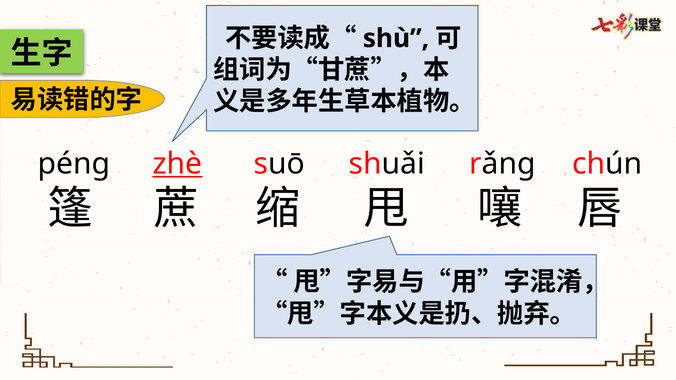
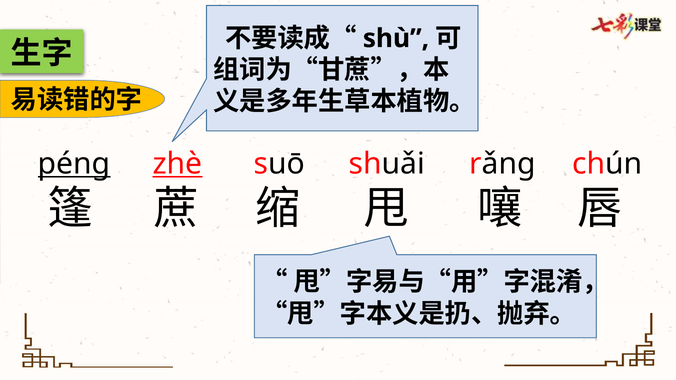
péng underline: none -> present (74, 164)
